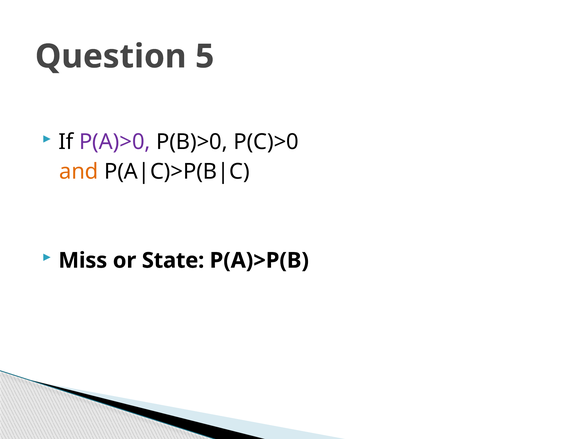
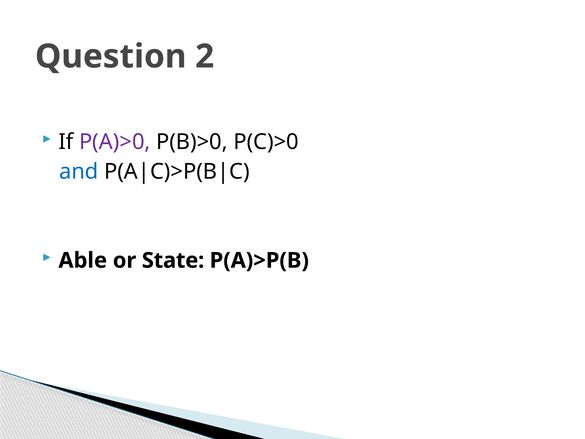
5: 5 -> 2 (205, 56)
and colour: orange -> blue (79, 172)
Miss: Miss -> Able (83, 260)
